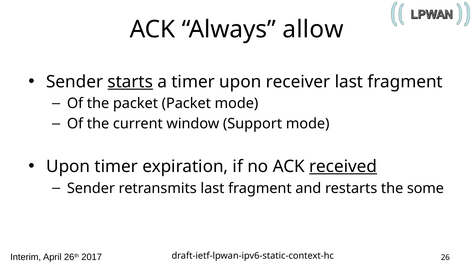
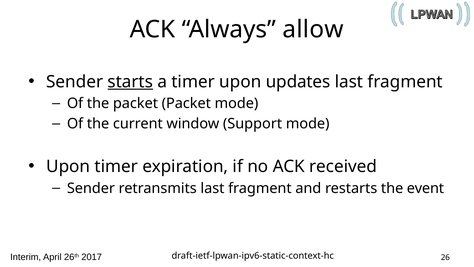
receiver: receiver -> updates (298, 82)
received underline: present -> none (343, 166)
some: some -> event (425, 188)
